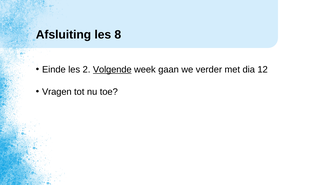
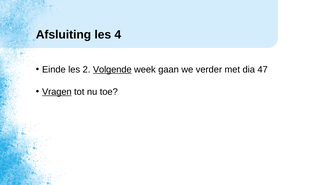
8: 8 -> 4 (118, 35)
12: 12 -> 47 (263, 70)
Vragen underline: none -> present (57, 92)
